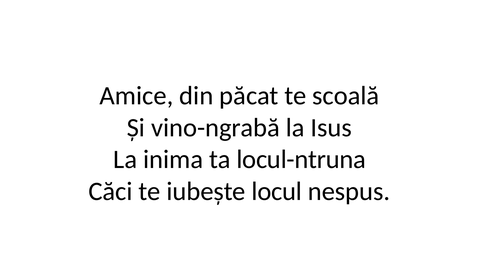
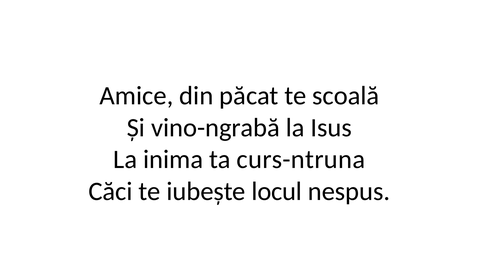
locul-ntruna: locul-ntruna -> curs-ntruna (301, 160)
